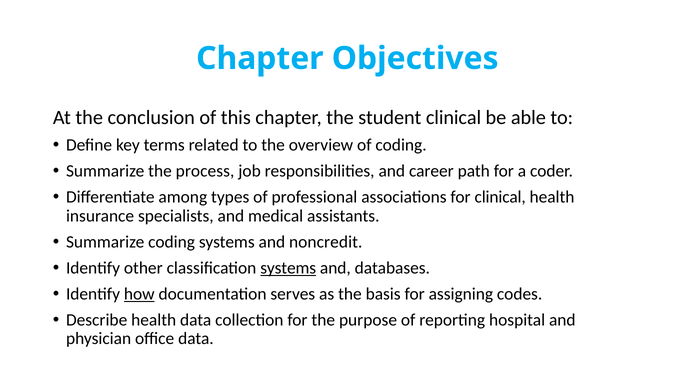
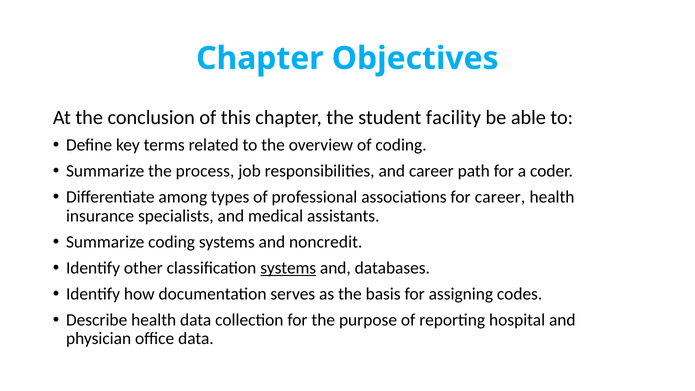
student clinical: clinical -> facility (453, 118)
for clinical: clinical -> career (500, 197)
how underline: present -> none (139, 294)
